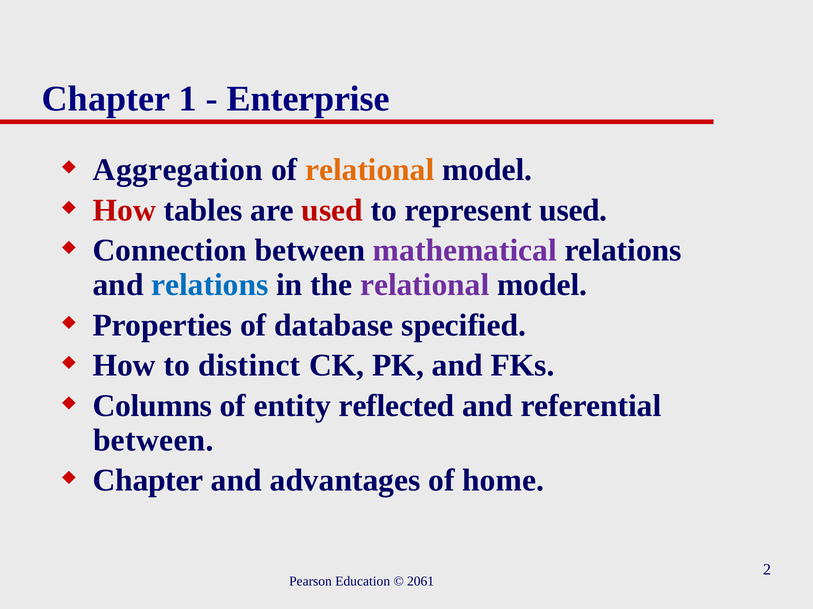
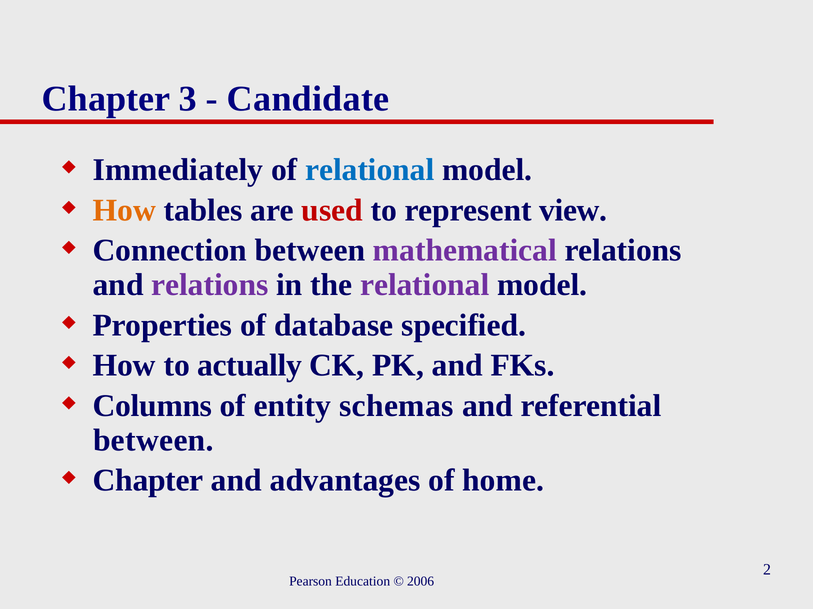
1: 1 -> 3 (188, 99)
Enterprise: Enterprise -> Candidate (308, 99)
Aggregation: Aggregation -> Immediately (178, 170)
relational colour: orange -> blue (370, 170)
How colour: red -> orange (124, 210)
represent used: used -> view (573, 210)
relations colour: blue -> purple (210, 285)
distinct: distinct -> actually (250, 366)
reflected: reflected -> schemas (396, 406)
2061: 2061 -> 2006 (421, 582)
